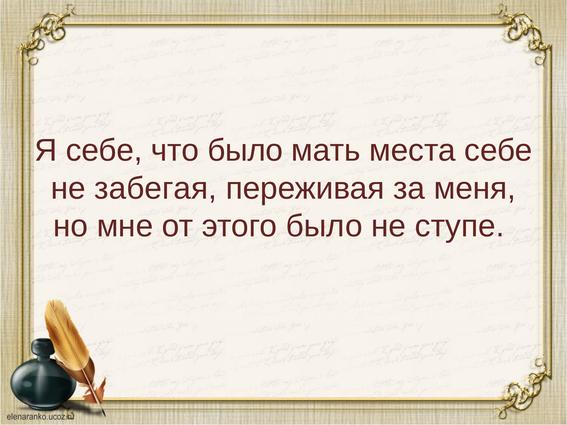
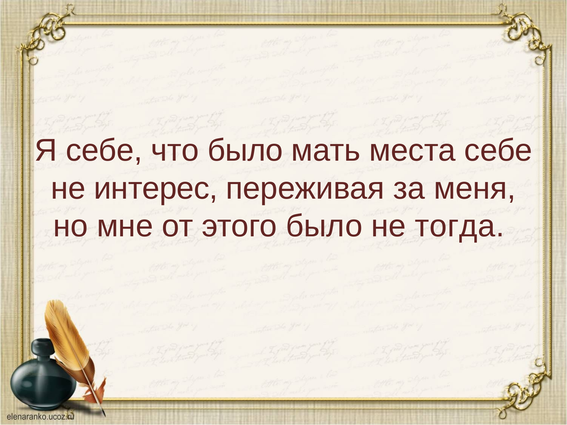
забегая: забегая -> интерес (156, 188)
ступе: ступе -> тогда (460, 226)
